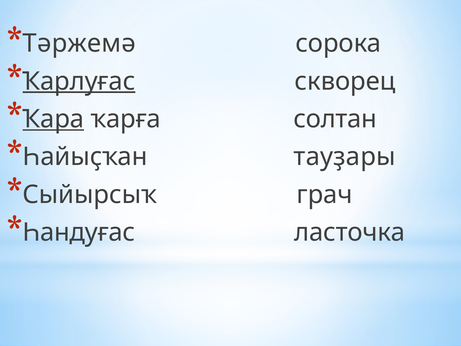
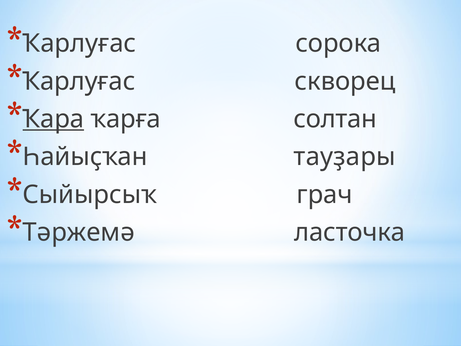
Тәржемә: Тәржемә -> Ҡарлуғас (79, 43)
Ҡарлуғас underline: present -> none (79, 81)
Һандуғас: Һандуғас -> Тәржемә (79, 232)
